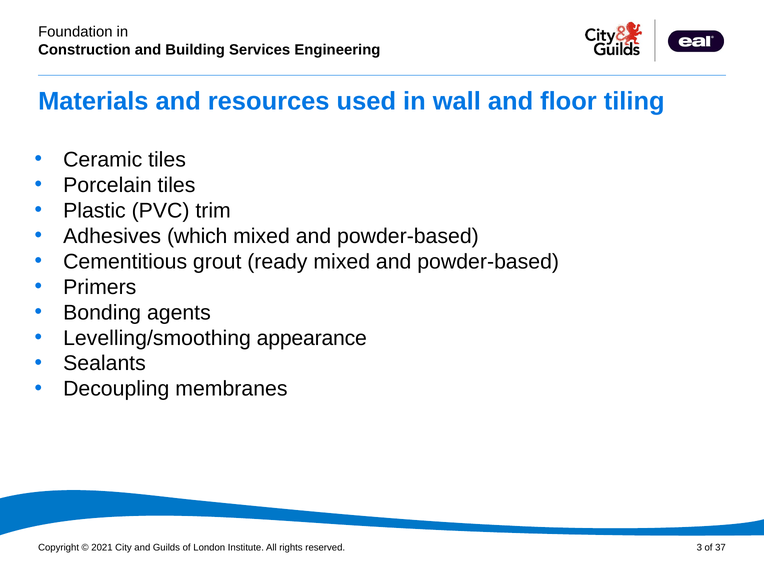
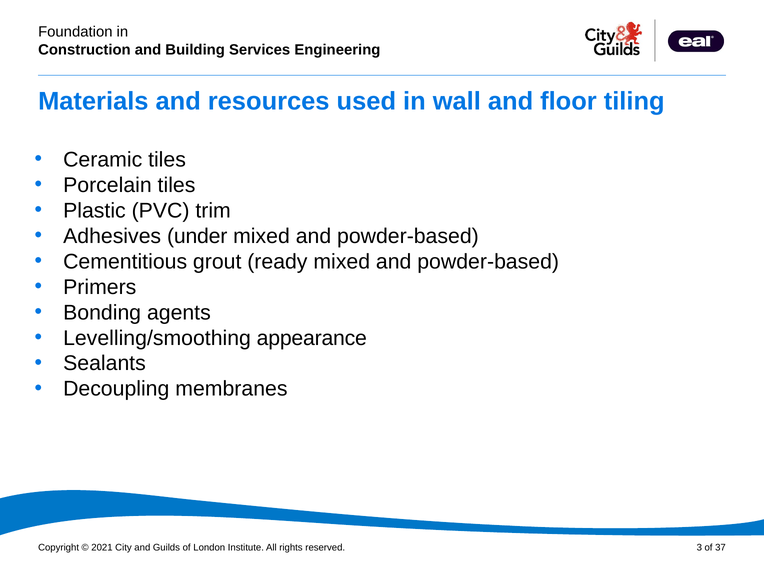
which: which -> under (197, 236)
